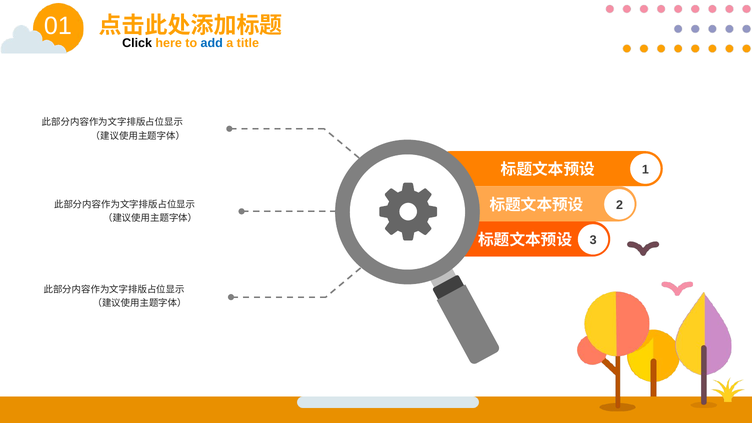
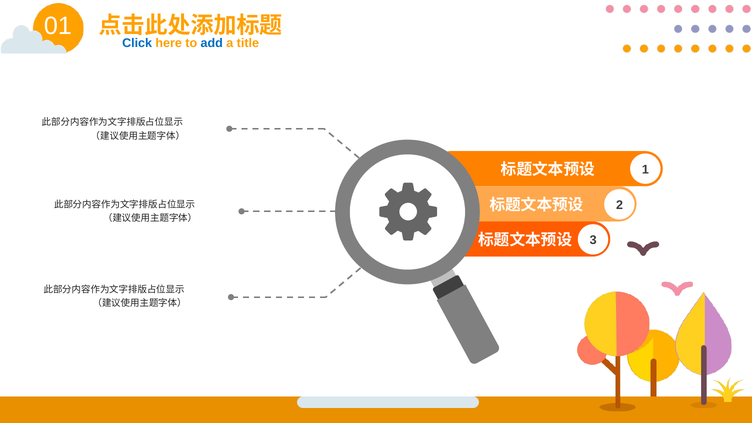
Click colour: black -> blue (137, 43)
